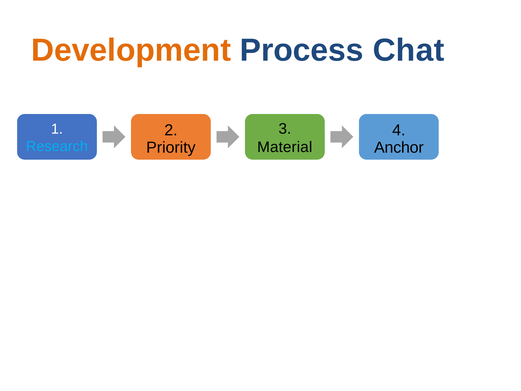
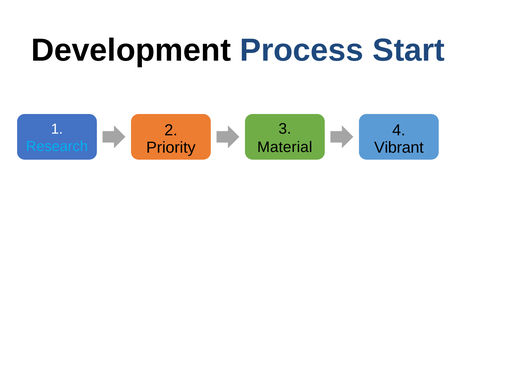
Development colour: orange -> black (131, 50)
Chat: Chat -> Start (409, 50)
Anchor: Anchor -> Vibrant (399, 147)
